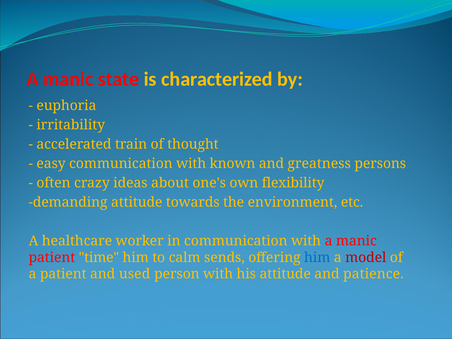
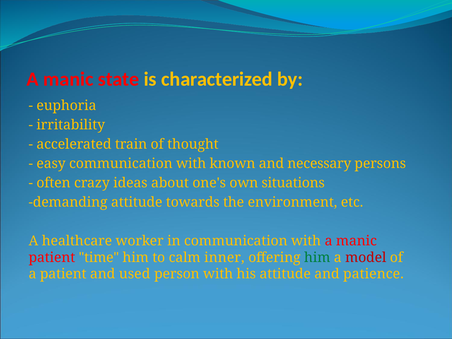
greatness: greatness -> necessary (319, 164)
flexibility: flexibility -> situations (293, 183)
sends: sends -> inner (224, 258)
him colour: blue -> green (317, 258)
